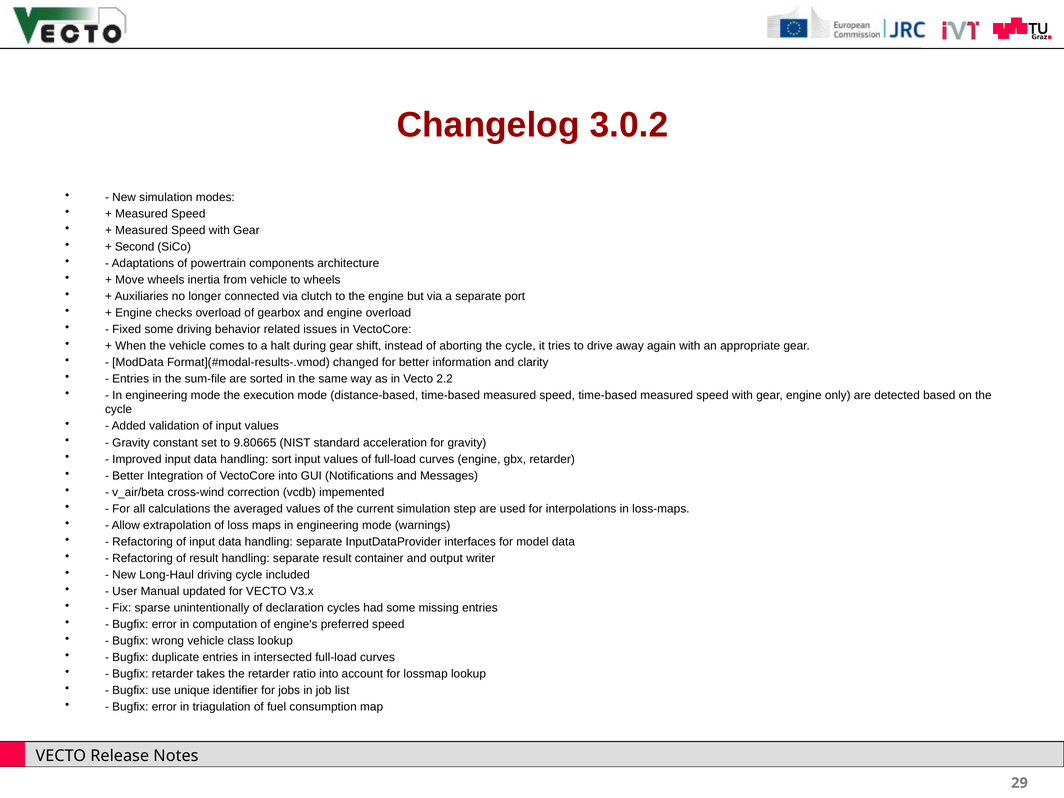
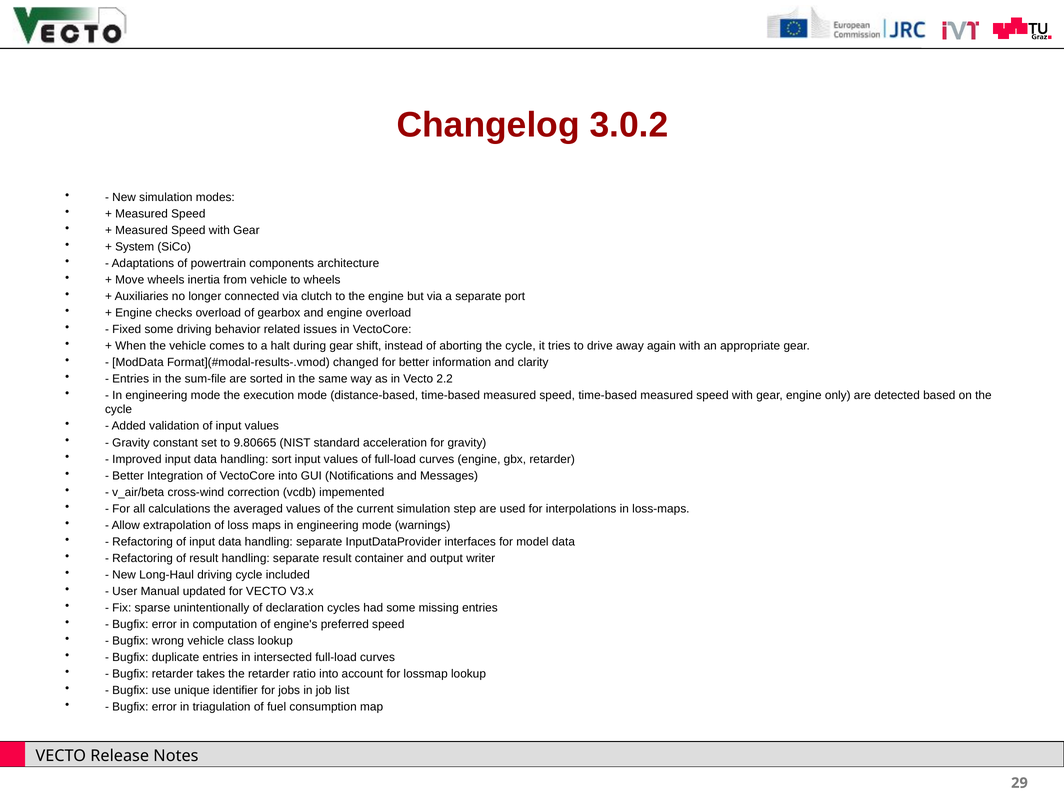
Second: Second -> System (135, 247)
